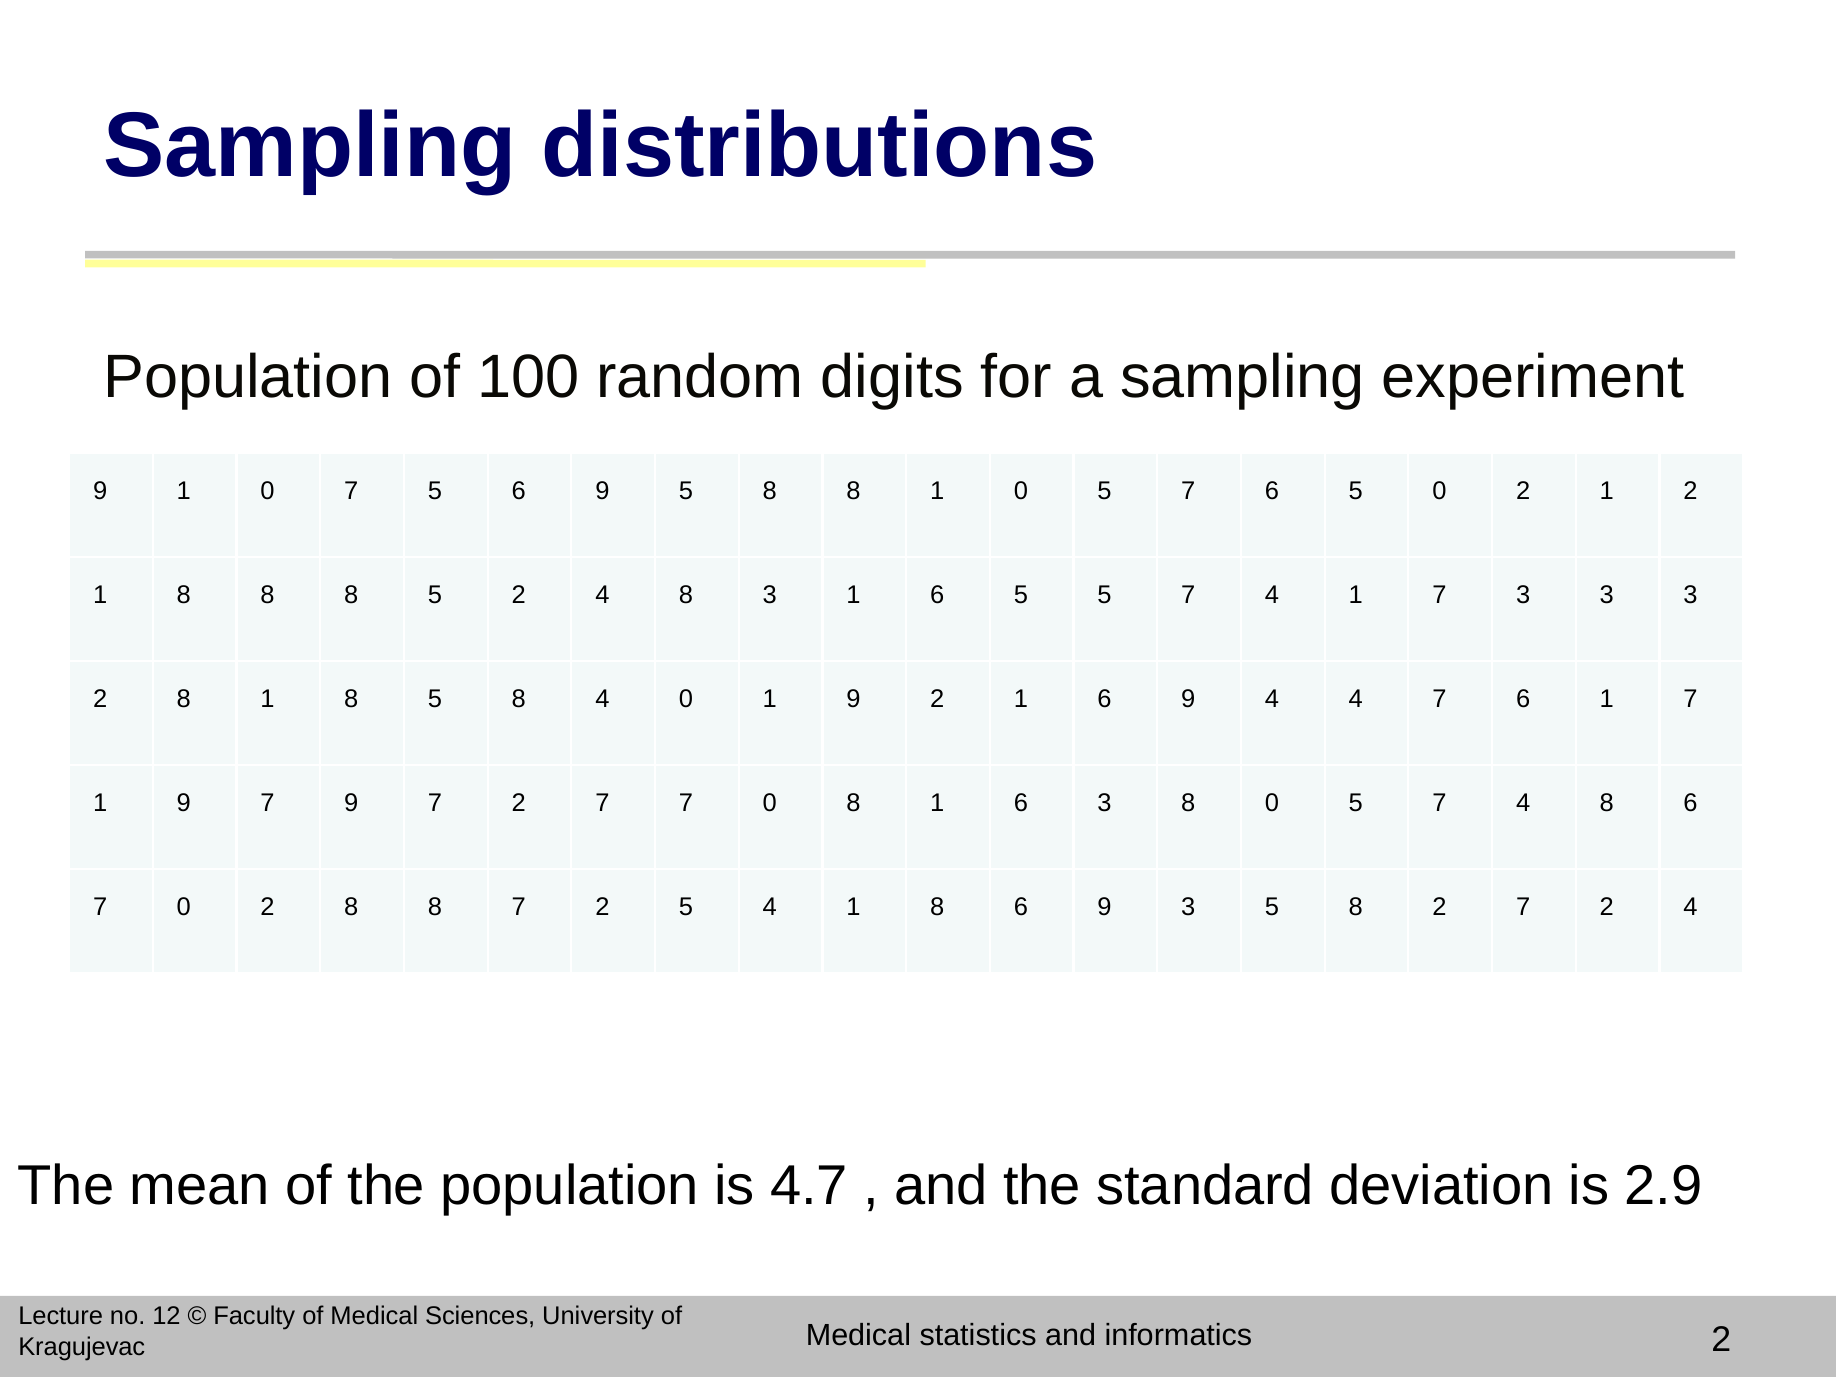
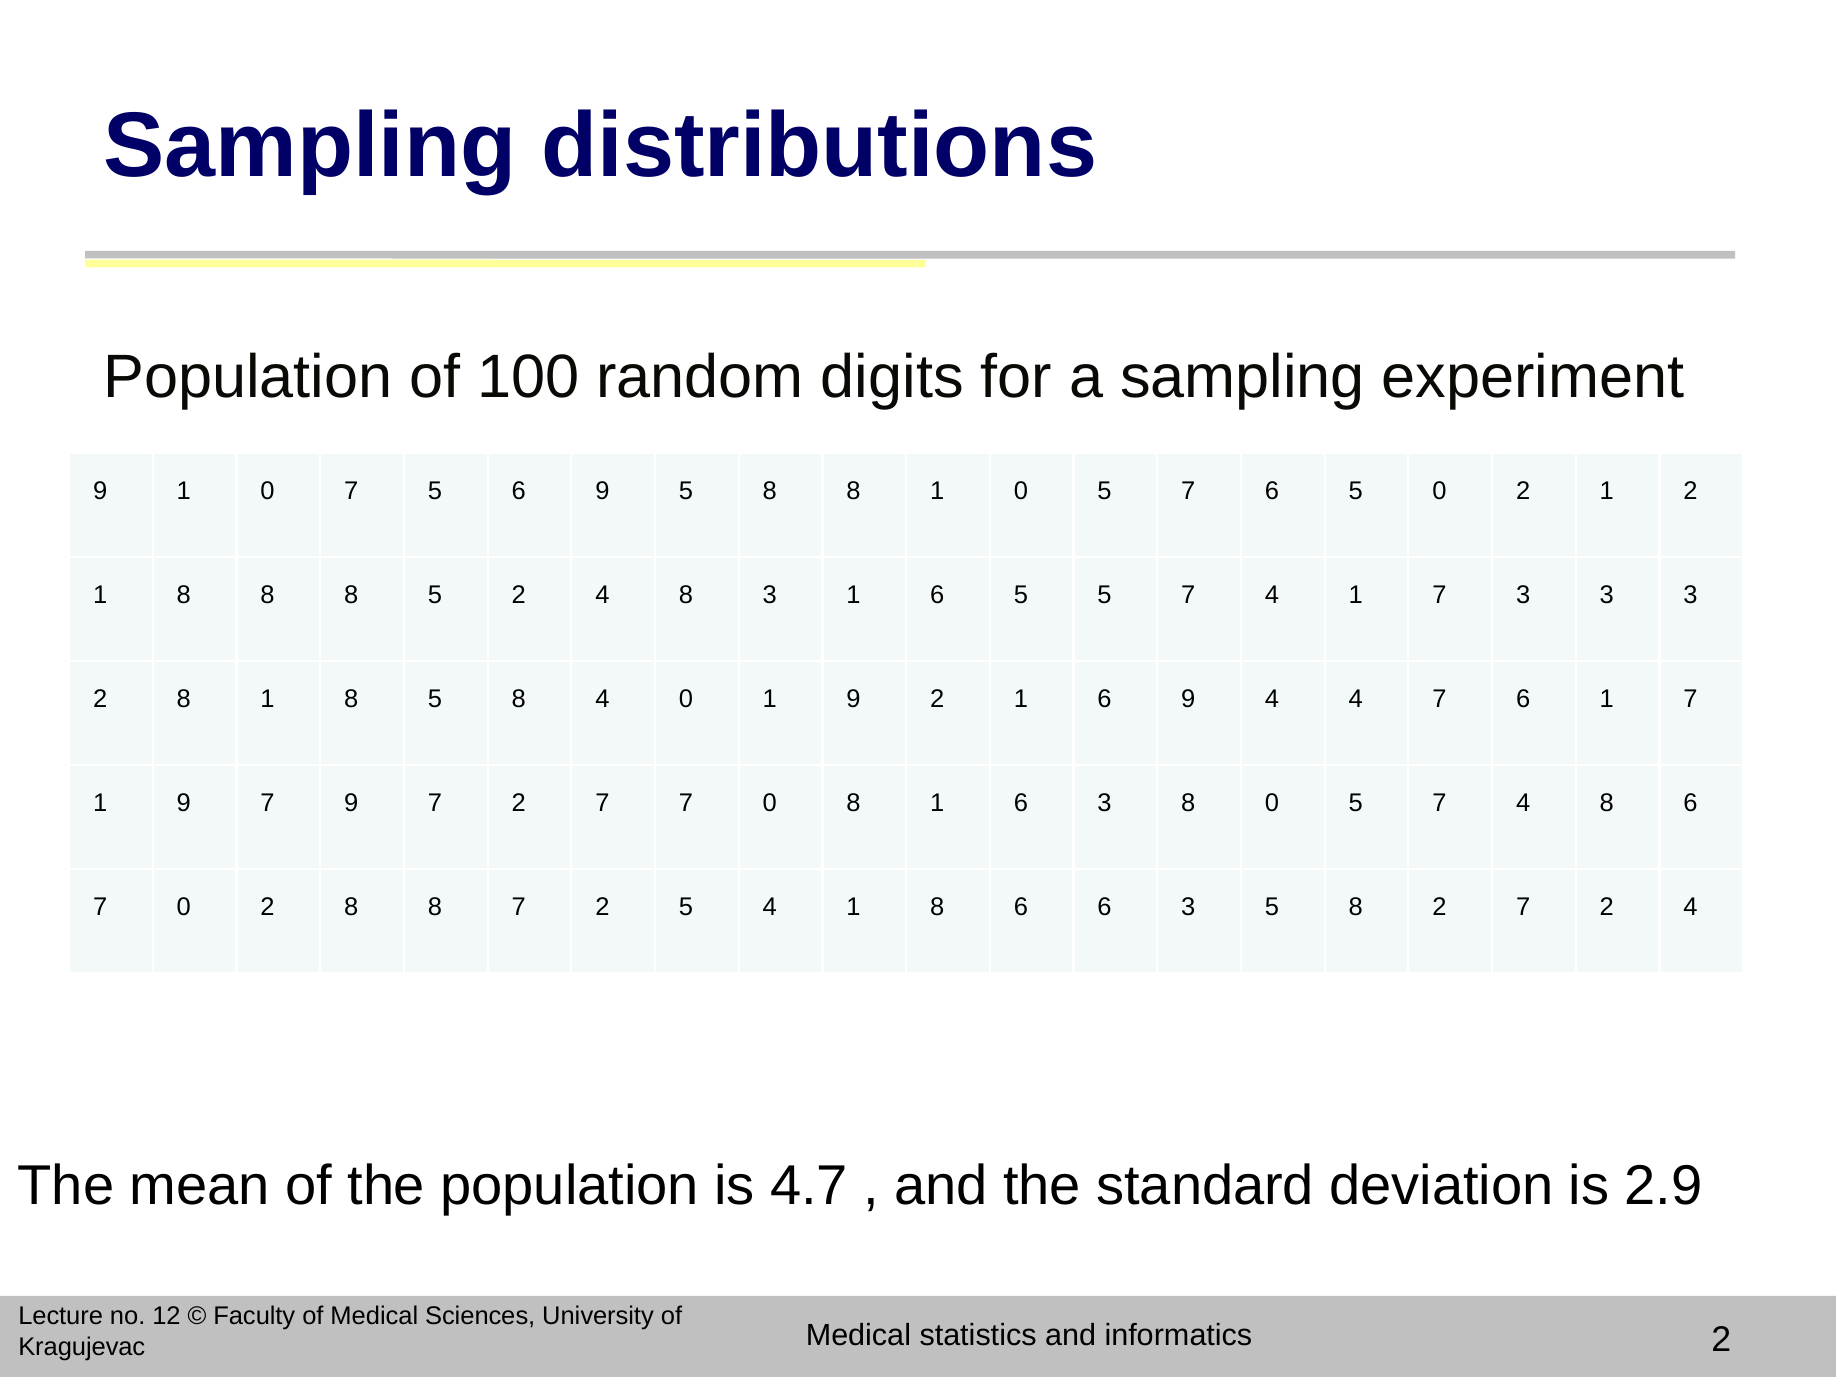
8 6 9: 9 -> 6 (1105, 907)
